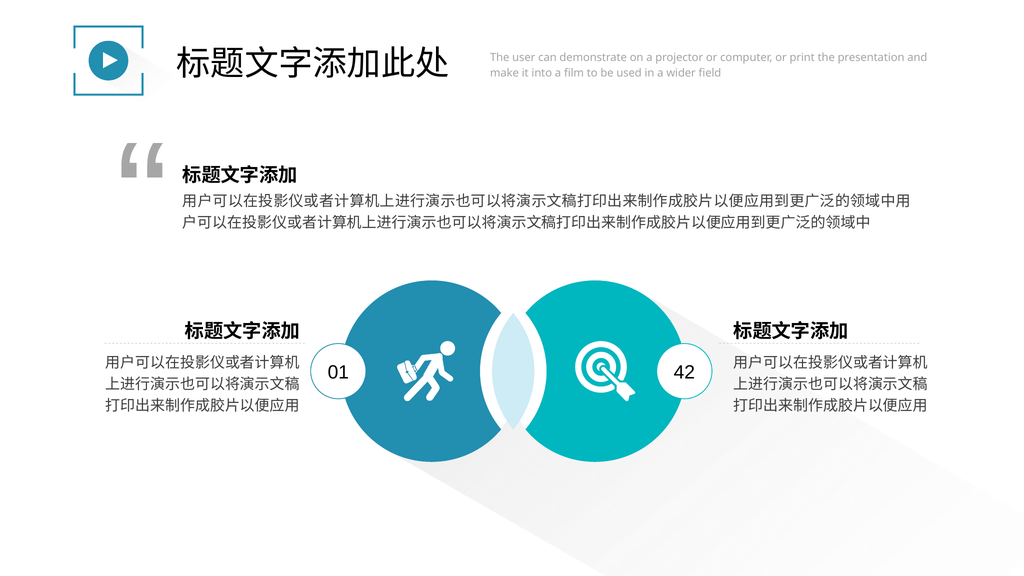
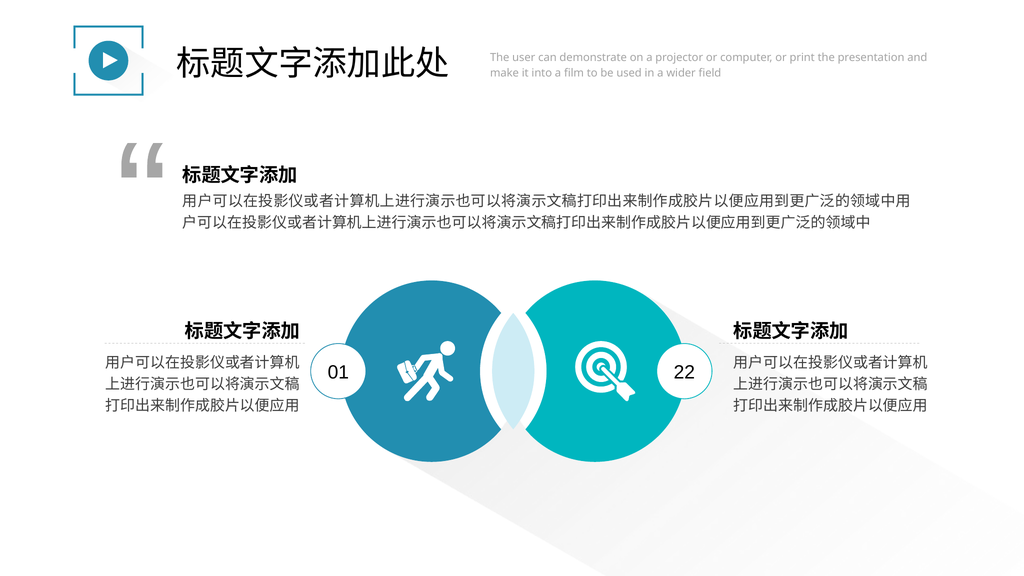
42: 42 -> 22 (684, 372)
